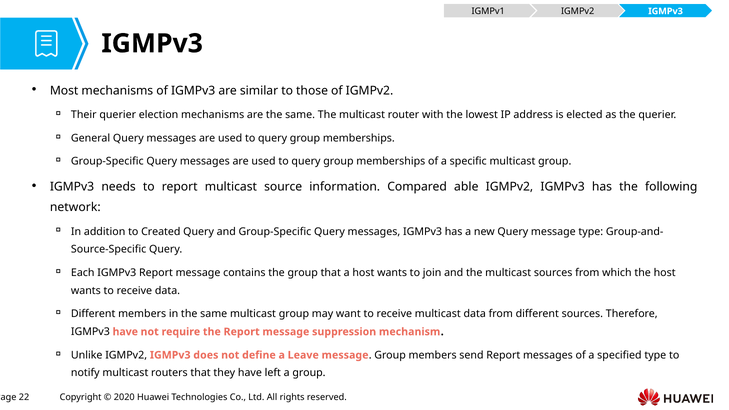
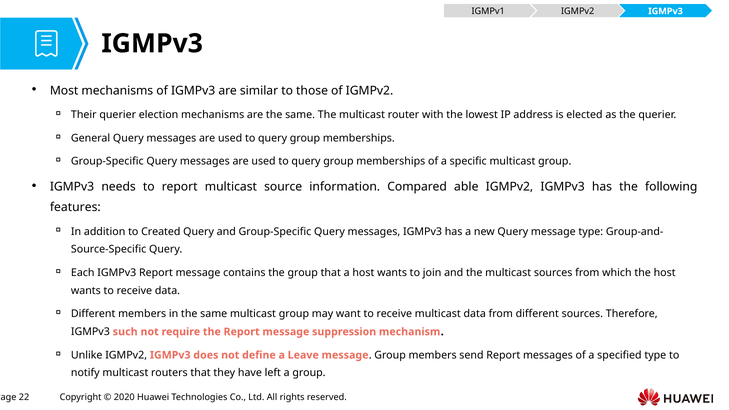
network: network -> features (75, 207)
IGMPv3 have: have -> such (125, 332)
